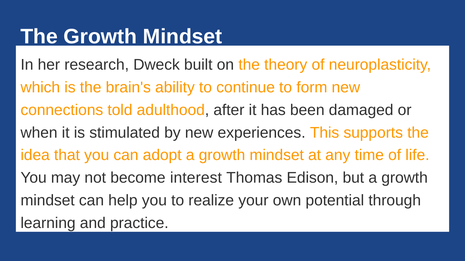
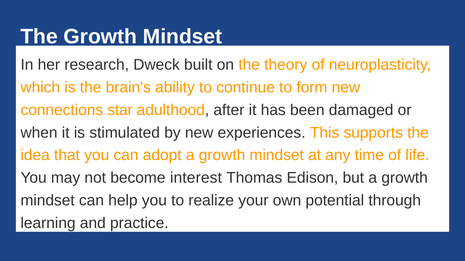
told: told -> star (120, 110)
